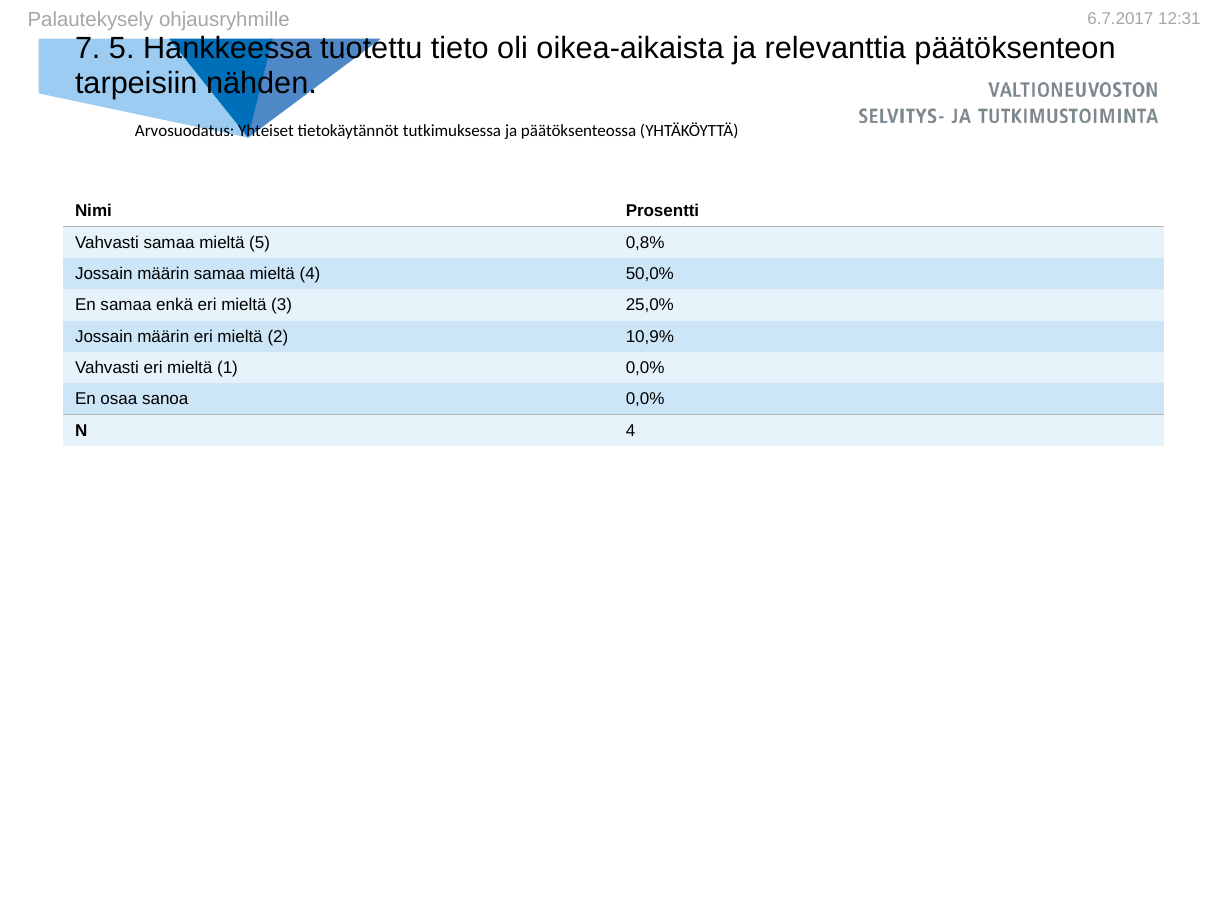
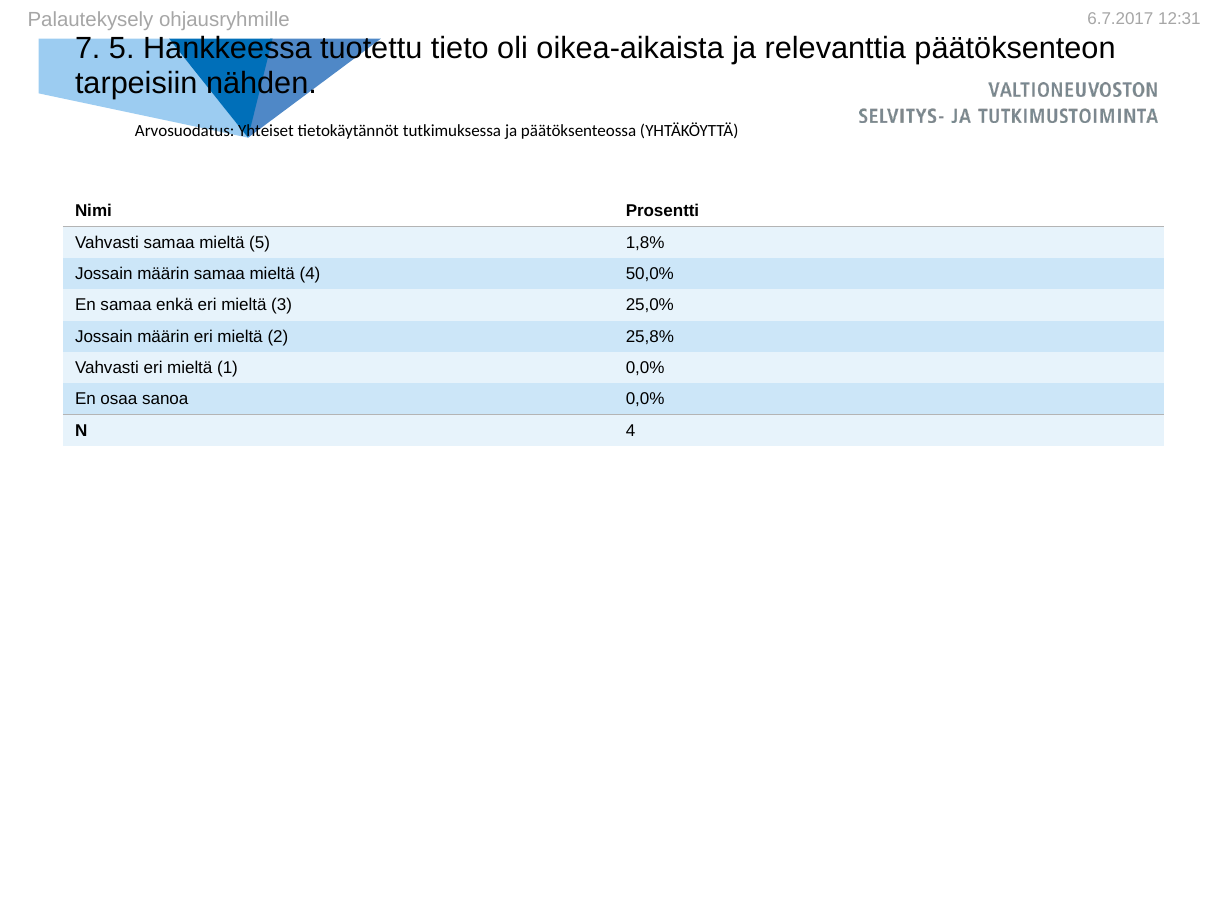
0,8%: 0,8% -> 1,8% (645, 242)
10,9%: 10,9% -> 25,8% (650, 337)
